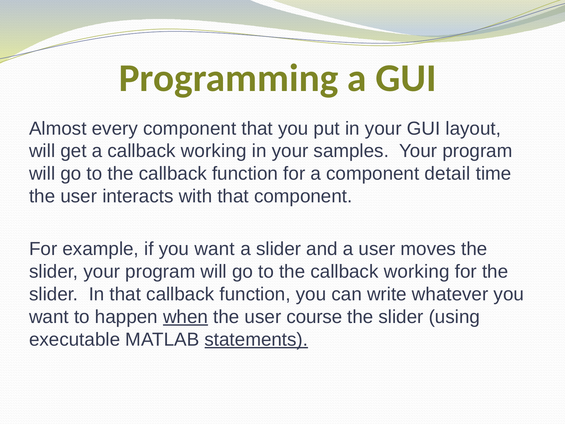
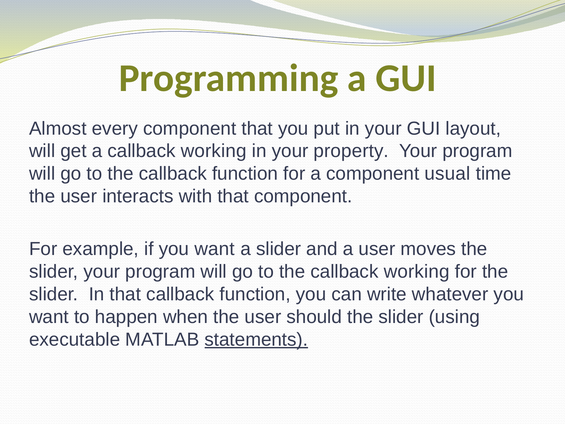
samples: samples -> property (351, 151)
detail: detail -> usual (447, 174)
when underline: present -> none (186, 317)
course: course -> should (314, 317)
